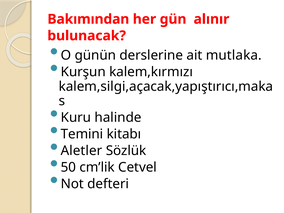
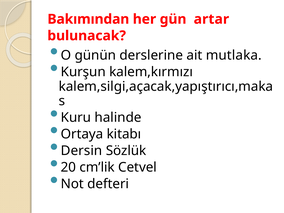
alınır: alınır -> artar (211, 19)
Temini: Temini -> Ortaya (82, 134)
Aletler: Aletler -> Dersin (82, 151)
50: 50 -> 20 (68, 167)
